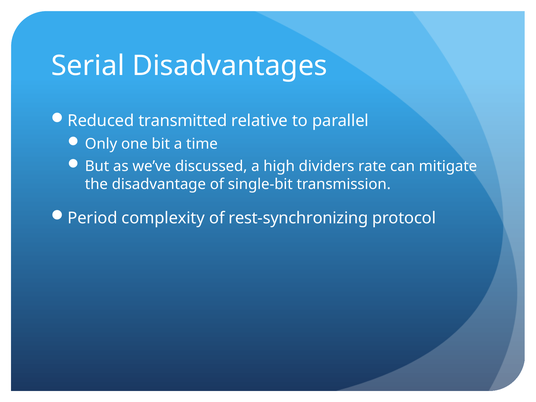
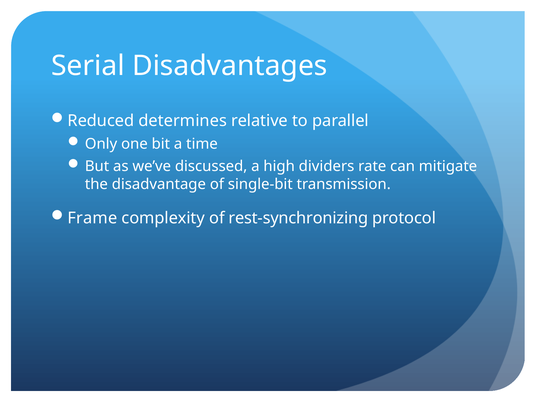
transmitted: transmitted -> determines (183, 121)
Period: Period -> Frame (92, 218)
